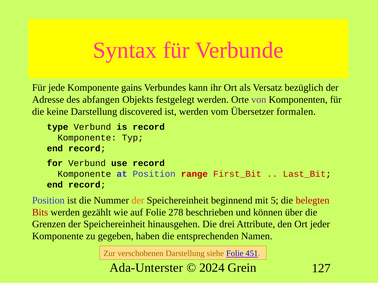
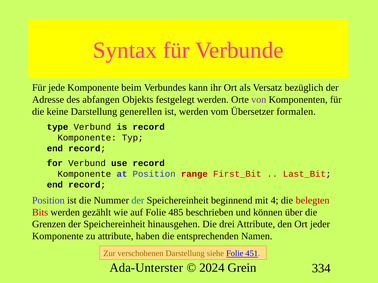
gains: gains -> beim (131, 88)
discovered: discovered -> generellen (141, 112)
der colour: orange -> blue (138, 201)
5: 5 -> 4 (275, 201)
278: 278 -> 485 (176, 213)
zu gegeben: gegeben -> attribute (116, 237)
127: 127 -> 334 (321, 269)
